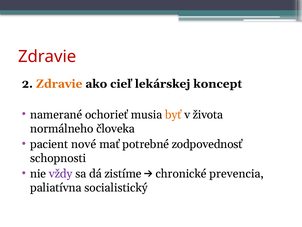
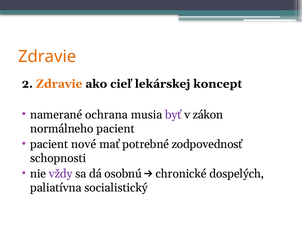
Zdravie colour: red -> orange (47, 57)
ochorieť: ochorieť -> ochrana (106, 114)
byť colour: orange -> purple (173, 114)
života: života -> zákon (208, 114)
normálneho človeka: človeka -> pacient (116, 128)
zistíme: zistíme -> osobnú (123, 173)
prevencia: prevencia -> dospelých (237, 173)
